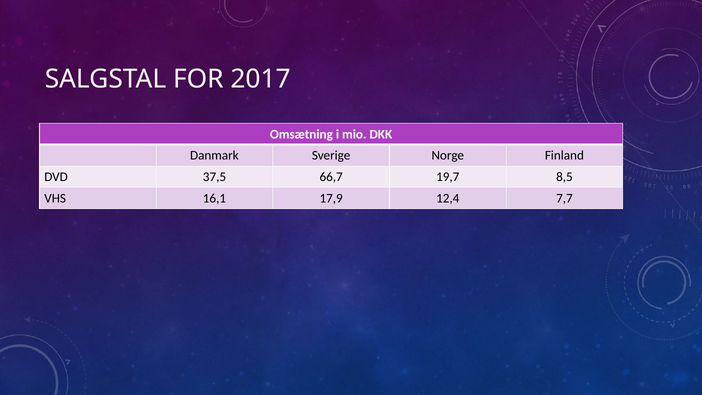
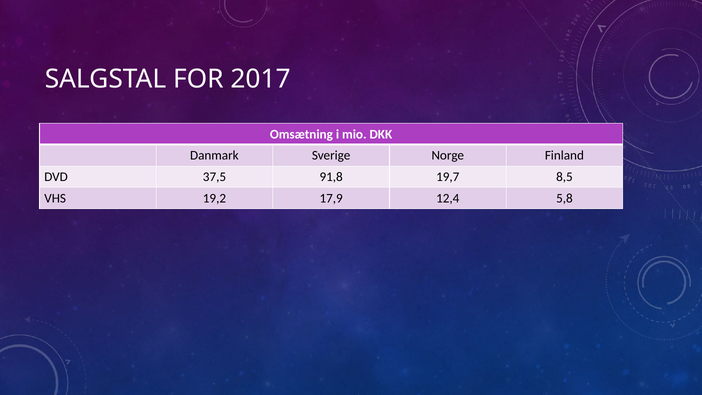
66,7: 66,7 -> 91,8 (331, 177)
16,1: 16,1 -> 19,2 (214, 198)
7,7: 7,7 -> 5,8 (564, 198)
